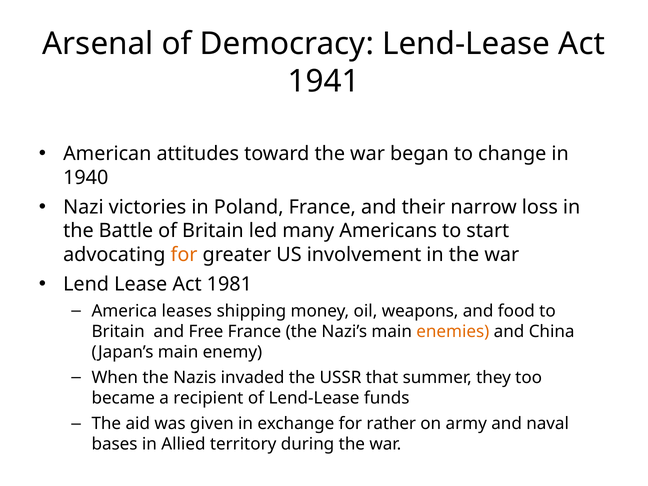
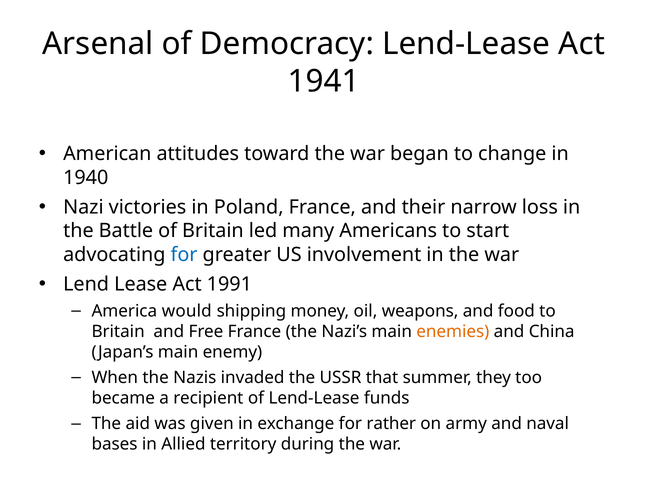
for colour: orange -> blue (184, 255)
1981: 1981 -> 1991 (229, 284)
leases: leases -> would (187, 311)
